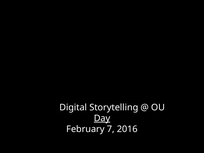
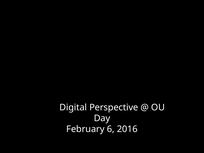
Digital Storytelling: Storytelling -> Perspective (114, 107)
Day underline: present -> none (102, 118)
7: 7 -> 6 (111, 129)
